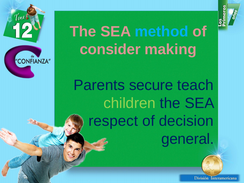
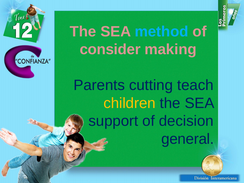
secure: secure -> cutting (151, 85)
children colour: light green -> yellow (130, 103)
respect: respect -> support (113, 121)
